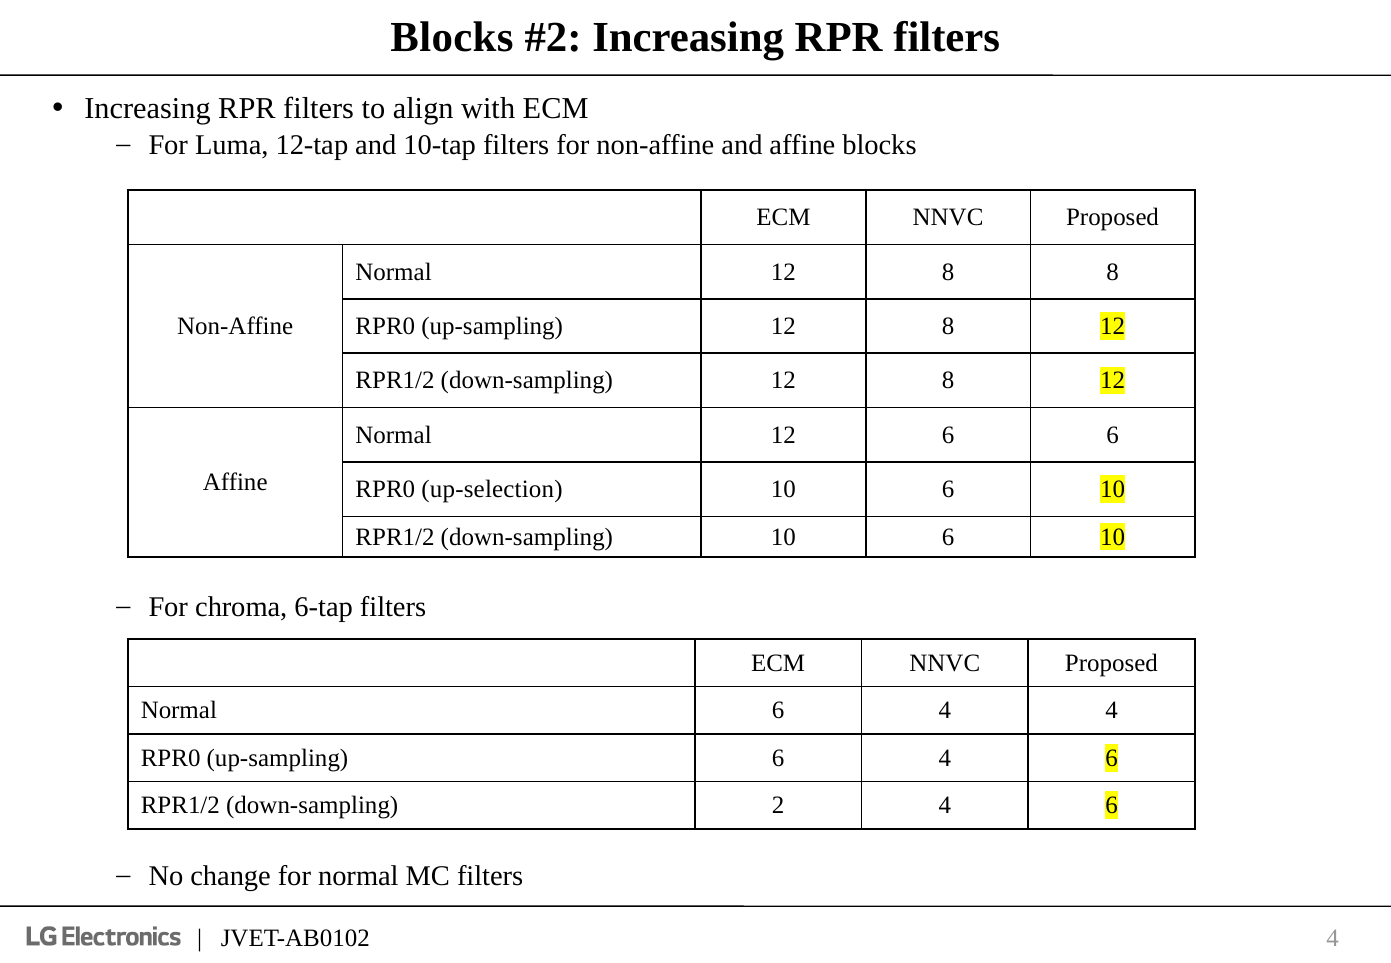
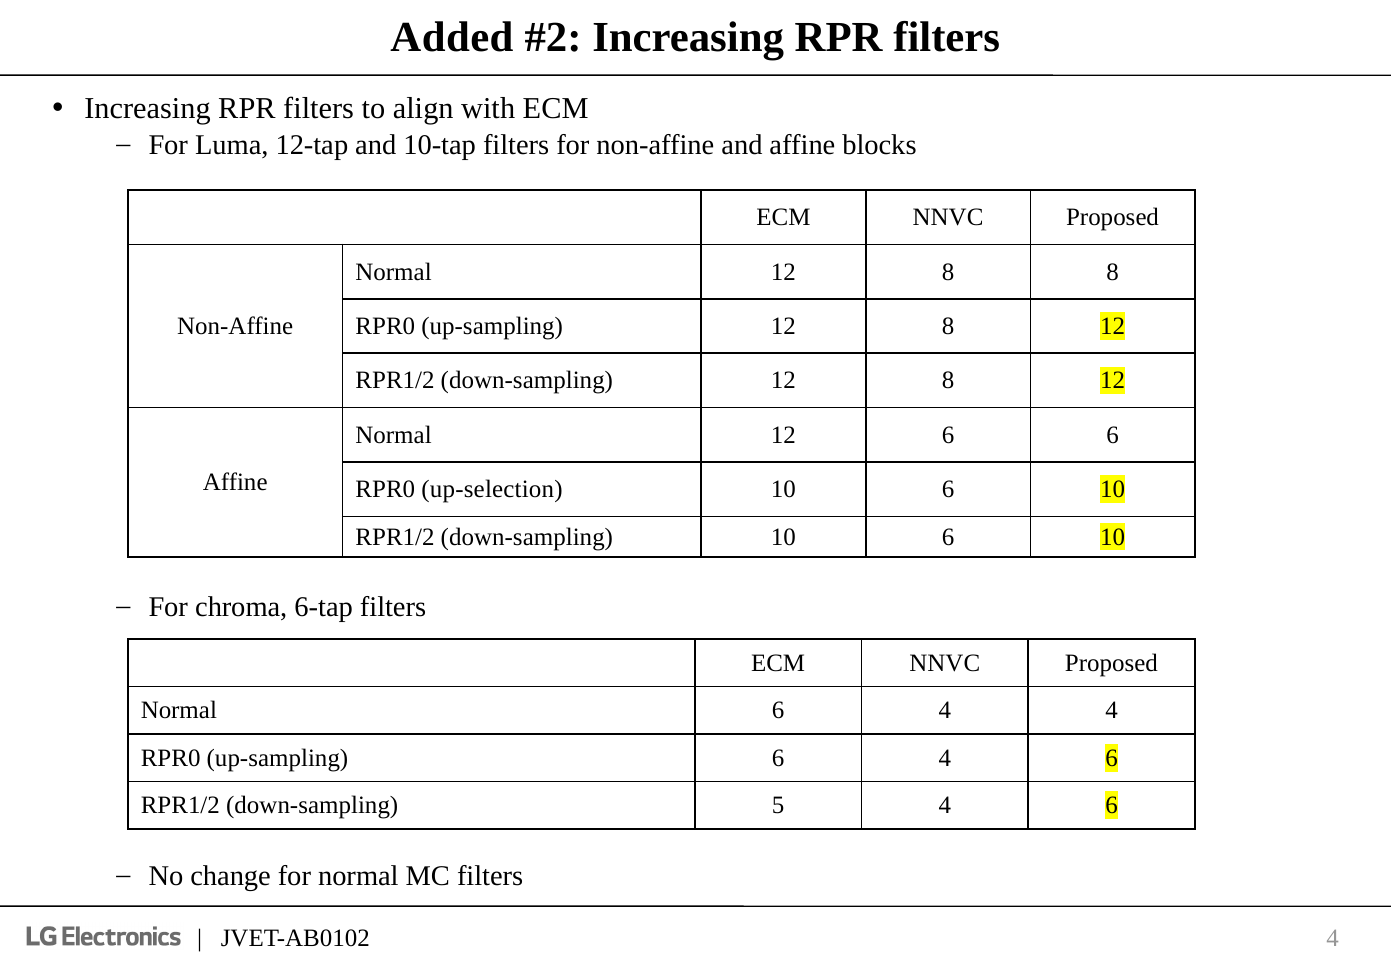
Blocks: Blocks -> Added (452, 37)
2: 2 -> 5 (778, 805)
